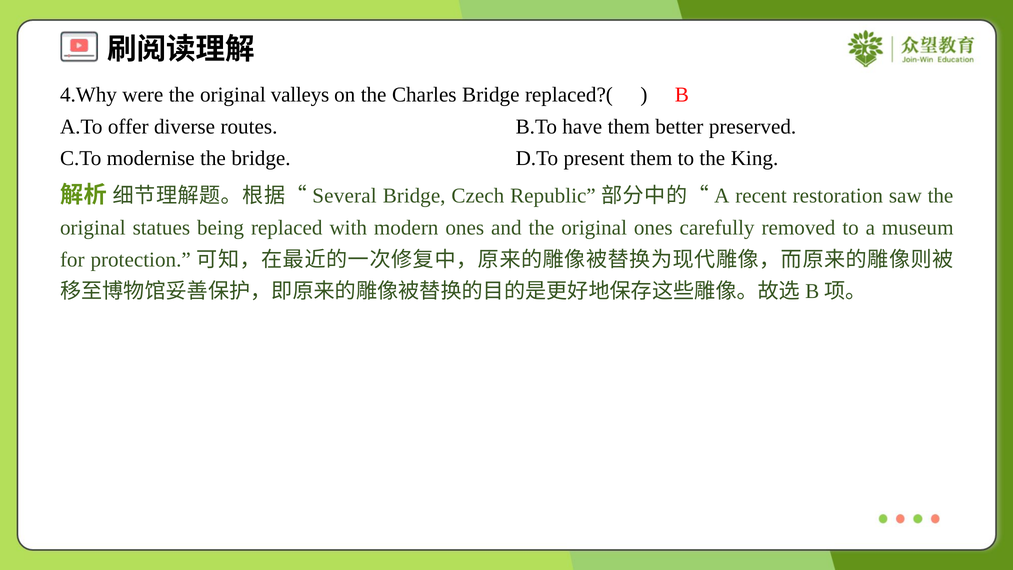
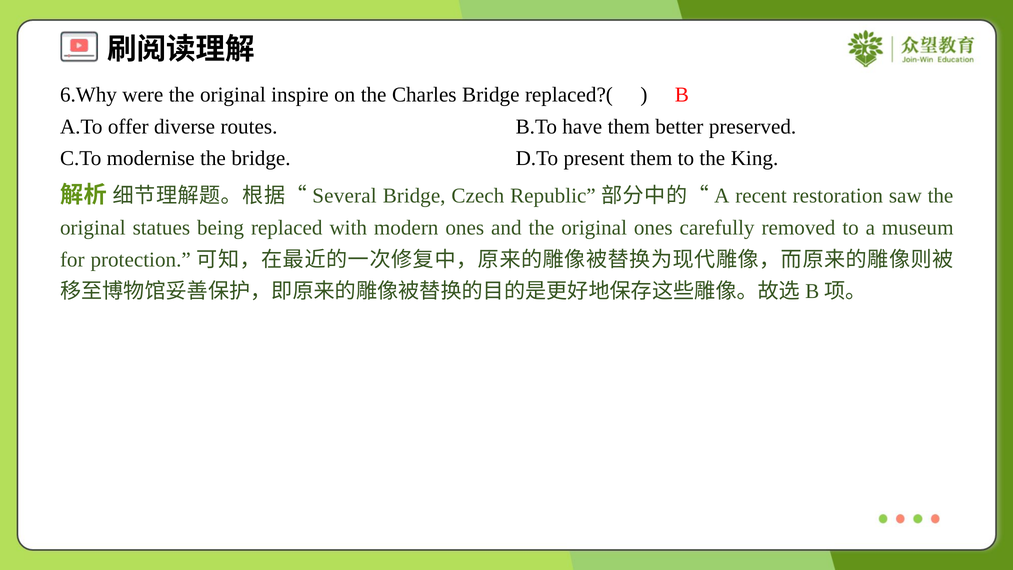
4.Why: 4.Why -> 6.Why (88, 95)
valleys: valleys -> inspire (300, 95)
